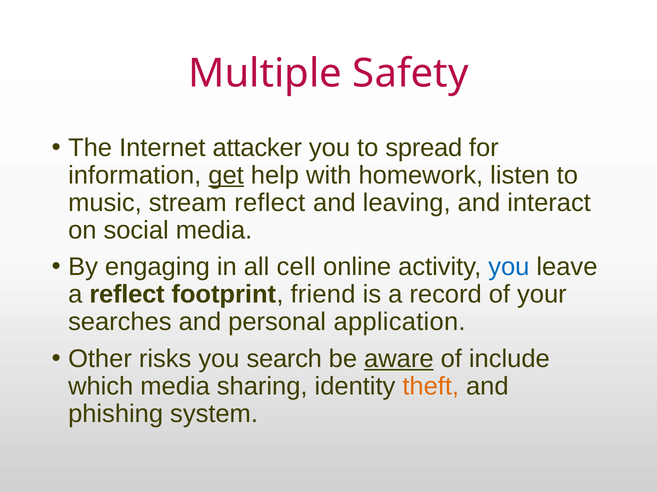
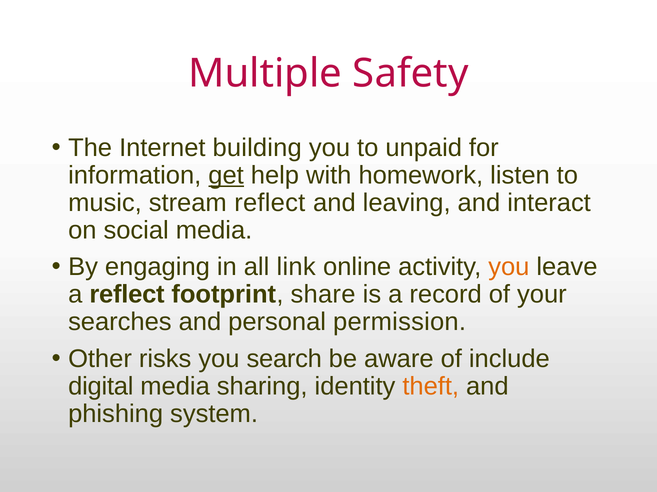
attacker: attacker -> building (257, 148)
spread: spread -> unpaid (424, 148)
cell: cell -> link (296, 267)
you colour: blue -> orange (509, 267)
friend: friend -> share (323, 295)
application: application -> permission (400, 322)
aware underline: present -> none (399, 359)
which: which -> digital (101, 387)
